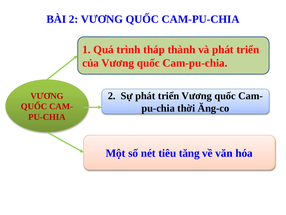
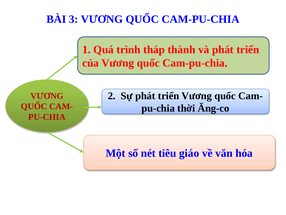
BÀI 2: 2 -> 3 (74, 19)
tăng: tăng -> giáo (189, 153)
